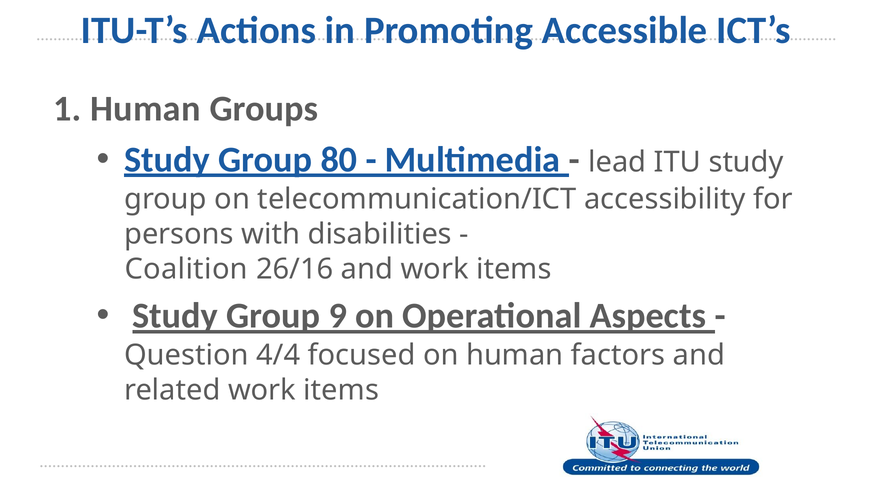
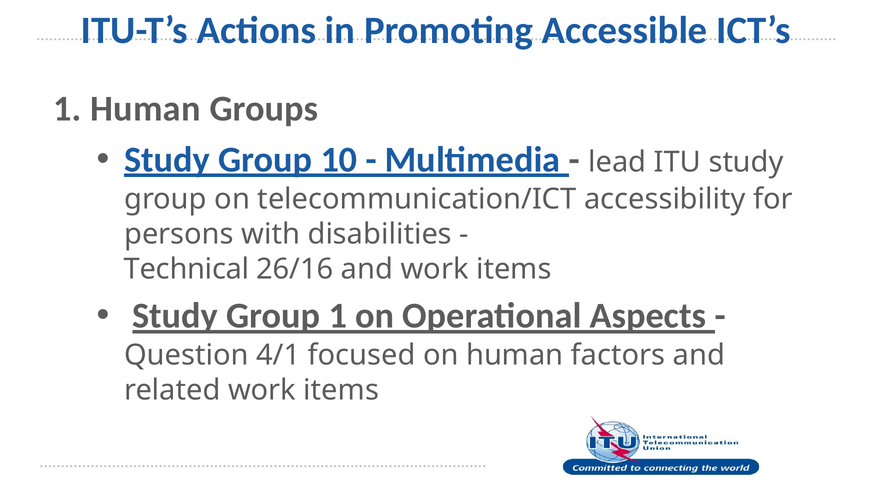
80: 80 -> 10 (339, 160)
Coalition: Coalition -> Technical (187, 269)
Group 9: 9 -> 1 (338, 316)
4/4: 4/4 -> 4/1 (278, 356)
